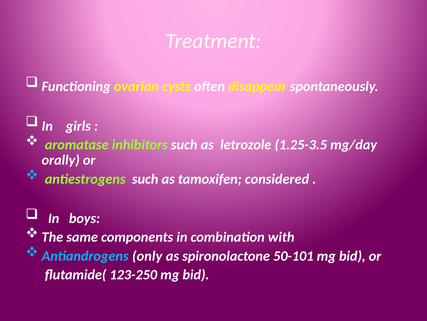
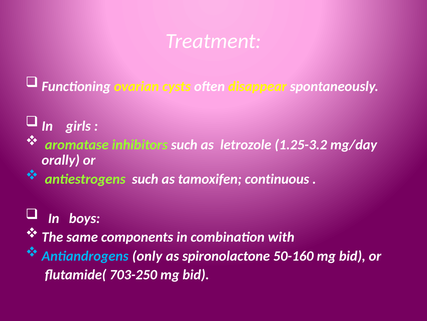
1.25-3.5: 1.25-3.5 -> 1.25-3.2 (301, 144)
considered: considered -> continuous (277, 179)
50-101: 50-101 -> 50-160 (293, 255)
123-250: 123-250 -> 703-250 (133, 274)
